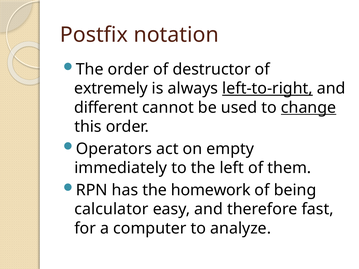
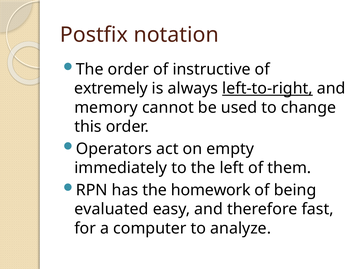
destructor: destructor -> instructive (212, 69)
different: different -> memory (106, 108)
change underline: present -> none (309, 108)
calculator: calculator -> evaluated (111, 209)
